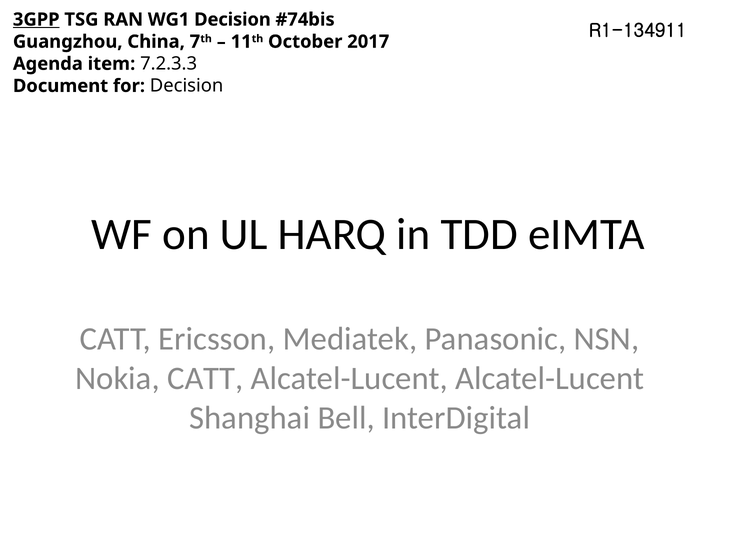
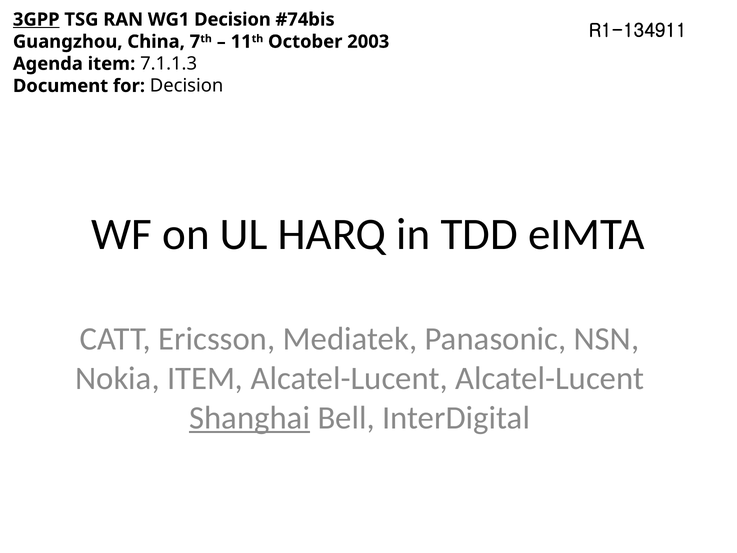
2017: 2017 -> 2003 (368, 42)
7.2.3.3: 7.2.3.3 -> 7.1.1.3 (169, 64)
Nokia CATT: CATT -> ITEM (205, 378)
Shanghai underline: none -> present (250, 418)
